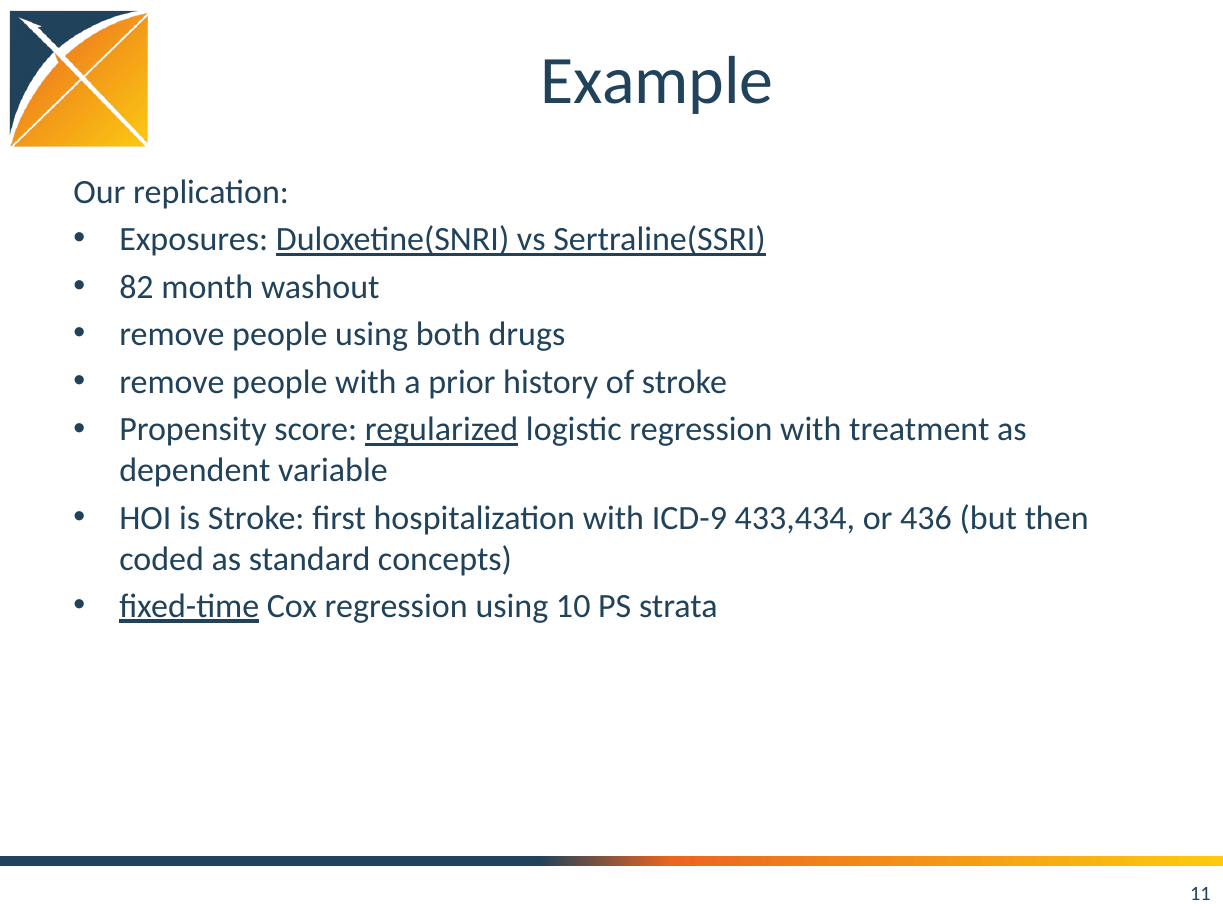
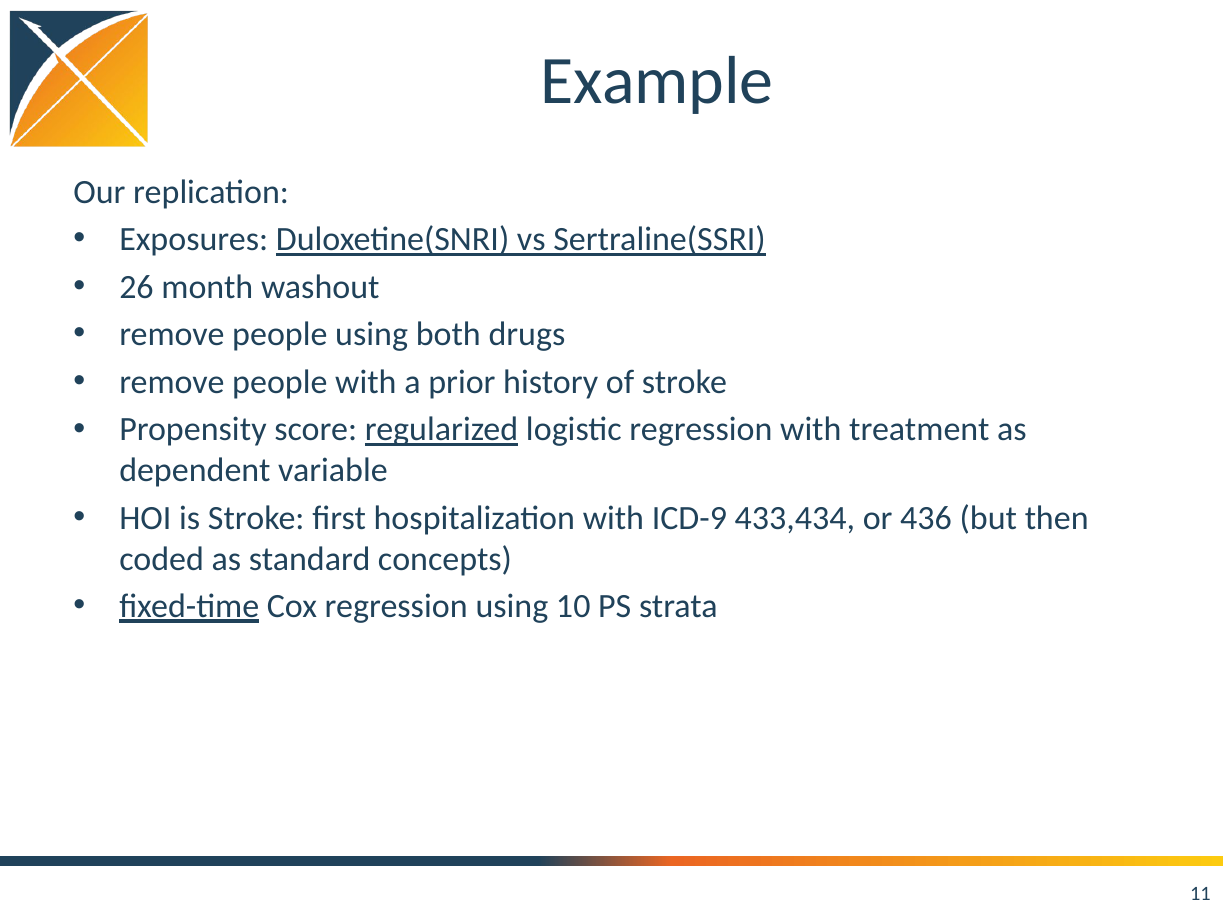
82: 82 -> 26 (136, 287)
